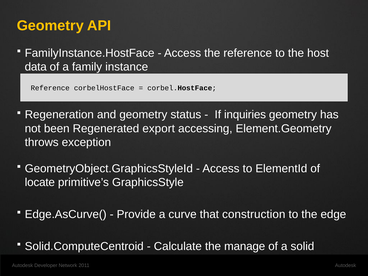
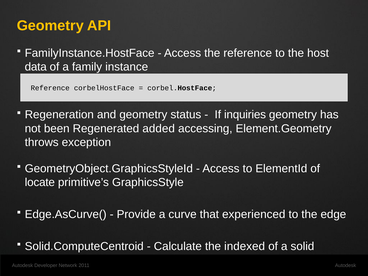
export: export -> added (159, 128)
construction: construction -> experienced (254, 214)
manage: manage -> indexed (245, 246)
